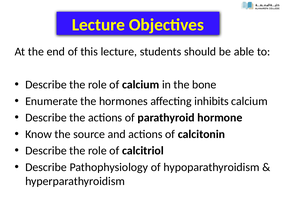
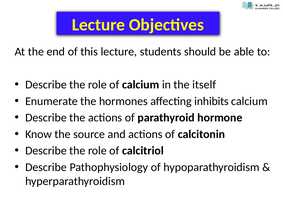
bone: bone -> itself (204, 85)
